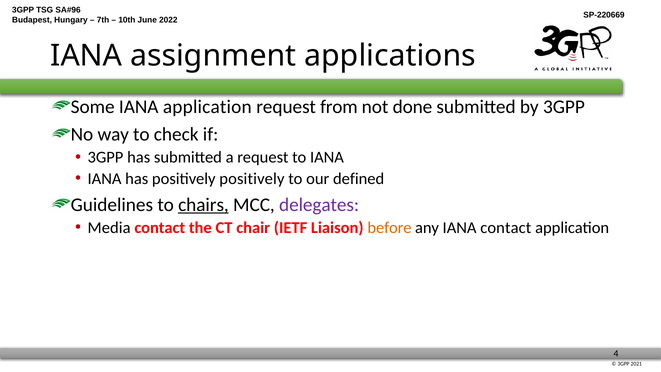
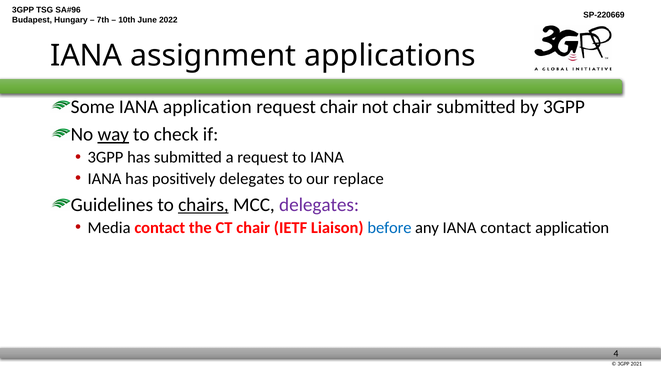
request from: from -> chair (339, 107)
not done: done -> chair (412, 107)
way underline: none -> present (113, 134)
positively positively: positively -> delegates (252, 179)
defined: defined -> replace (359, 179)
before colour: orange -> blue (390, 228)
